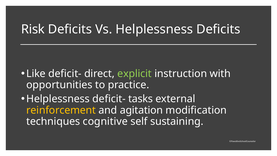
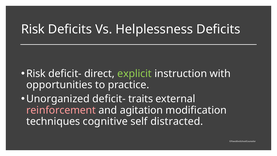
Like: Like -> Risk (36, 73)
Helplessness: Helplessness -> Unorganized (58, 99)
tasks: tasks -> traits (141, 99)
reinforcement colour: yellow -> pink (61, 110)
sustaining: sustaining -> distracted (177, 121)
